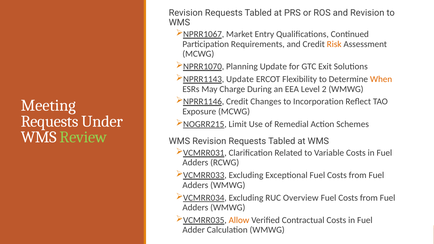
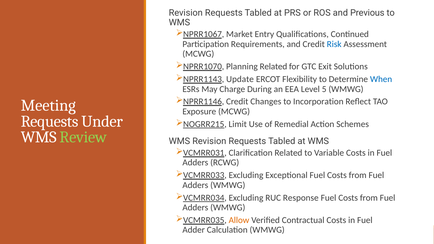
and Revision: Revision -> Previous (367, 13)
Risk colour: orange -> blue (334, 44)
Planning Update: Update -> Related (273, 67)
When colour: orange -> blue (381, 79)
2: 2 -> 5 (324, 89)
Overview: Overview -> Response (301, 198)
